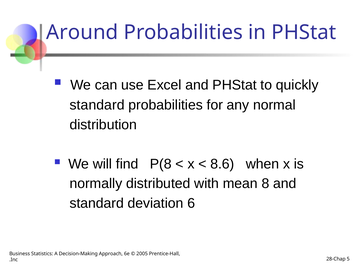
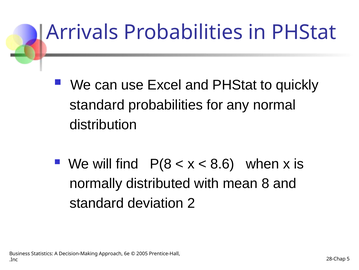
Around: Around -> Arrivals (82, 32)
6: 6 -> 2 (191, 203)
